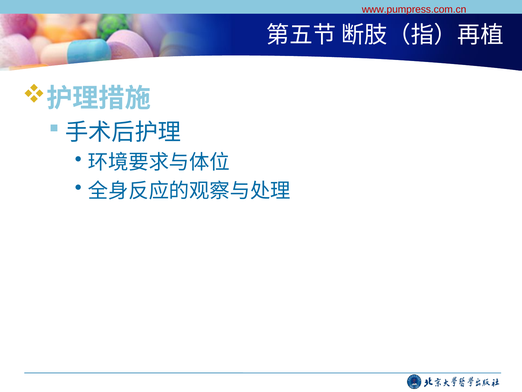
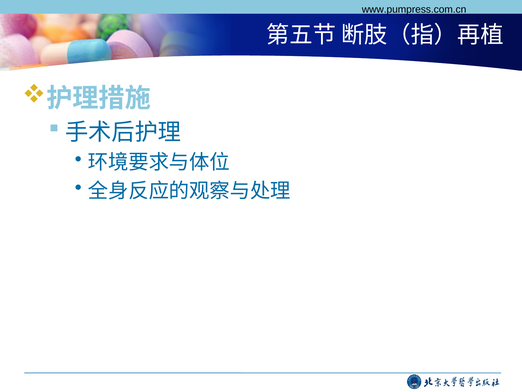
www.pumpress.com.cn colour: red -> black (414, 9)
